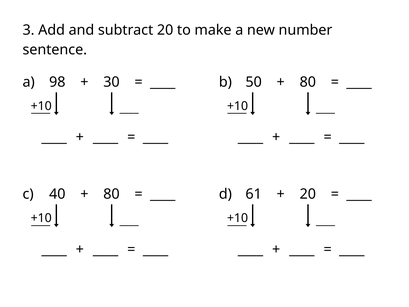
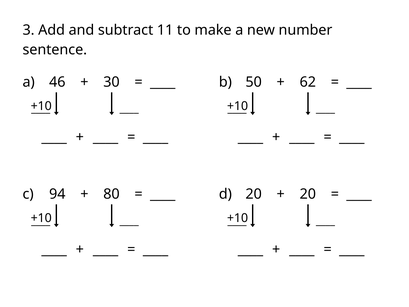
subtract 20: 20 -> 11 (165, 30)
98: 98 -> 46 (57, 82)
80: 80 -> 62 (308, 82)
40: 40 -> 94 (57, 194)
d 61: 61 -> 20 (254, 194)
